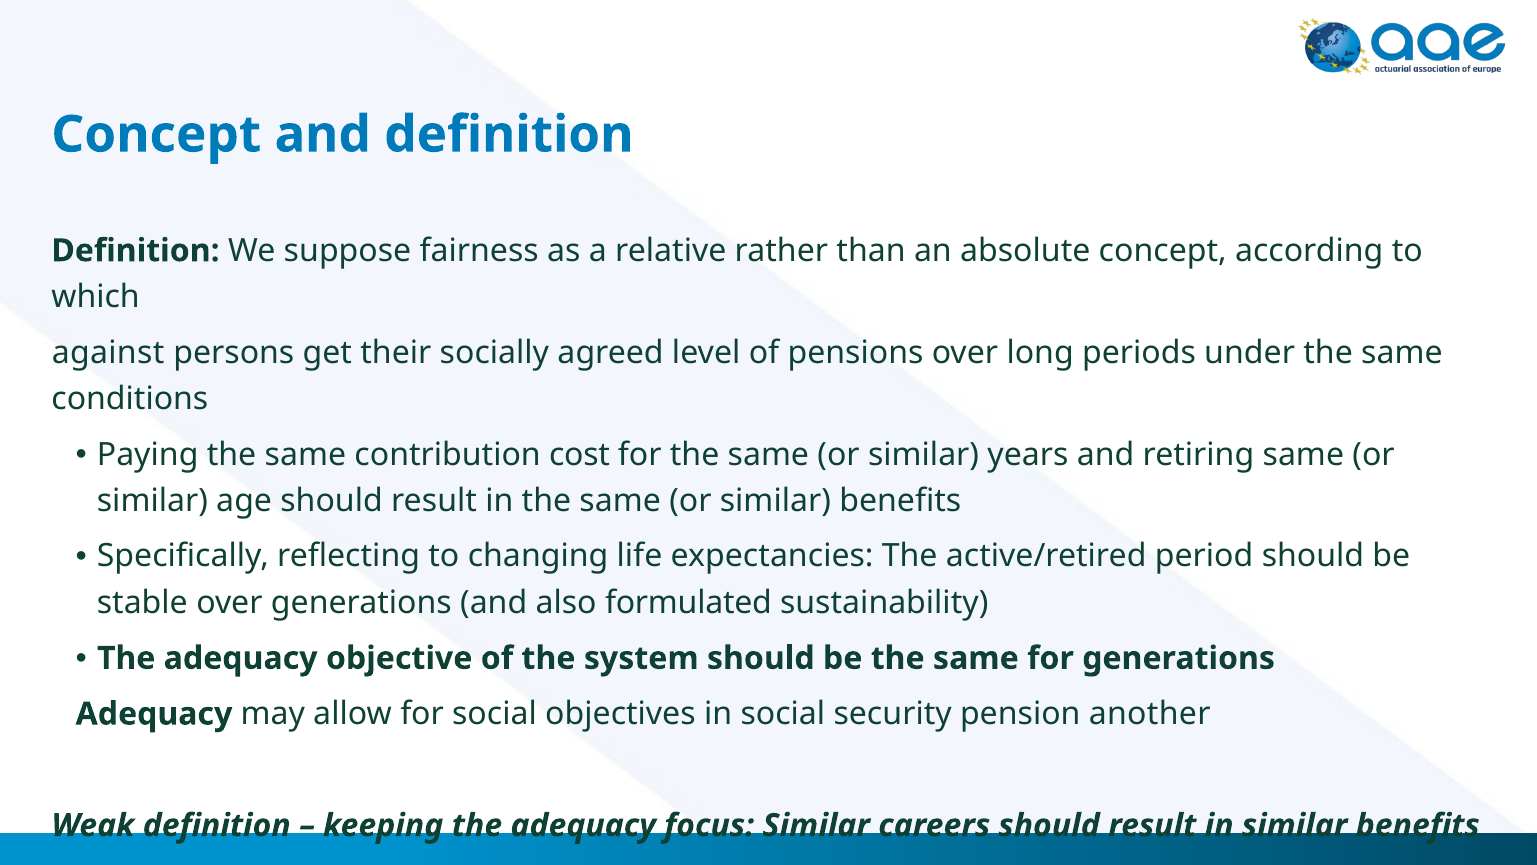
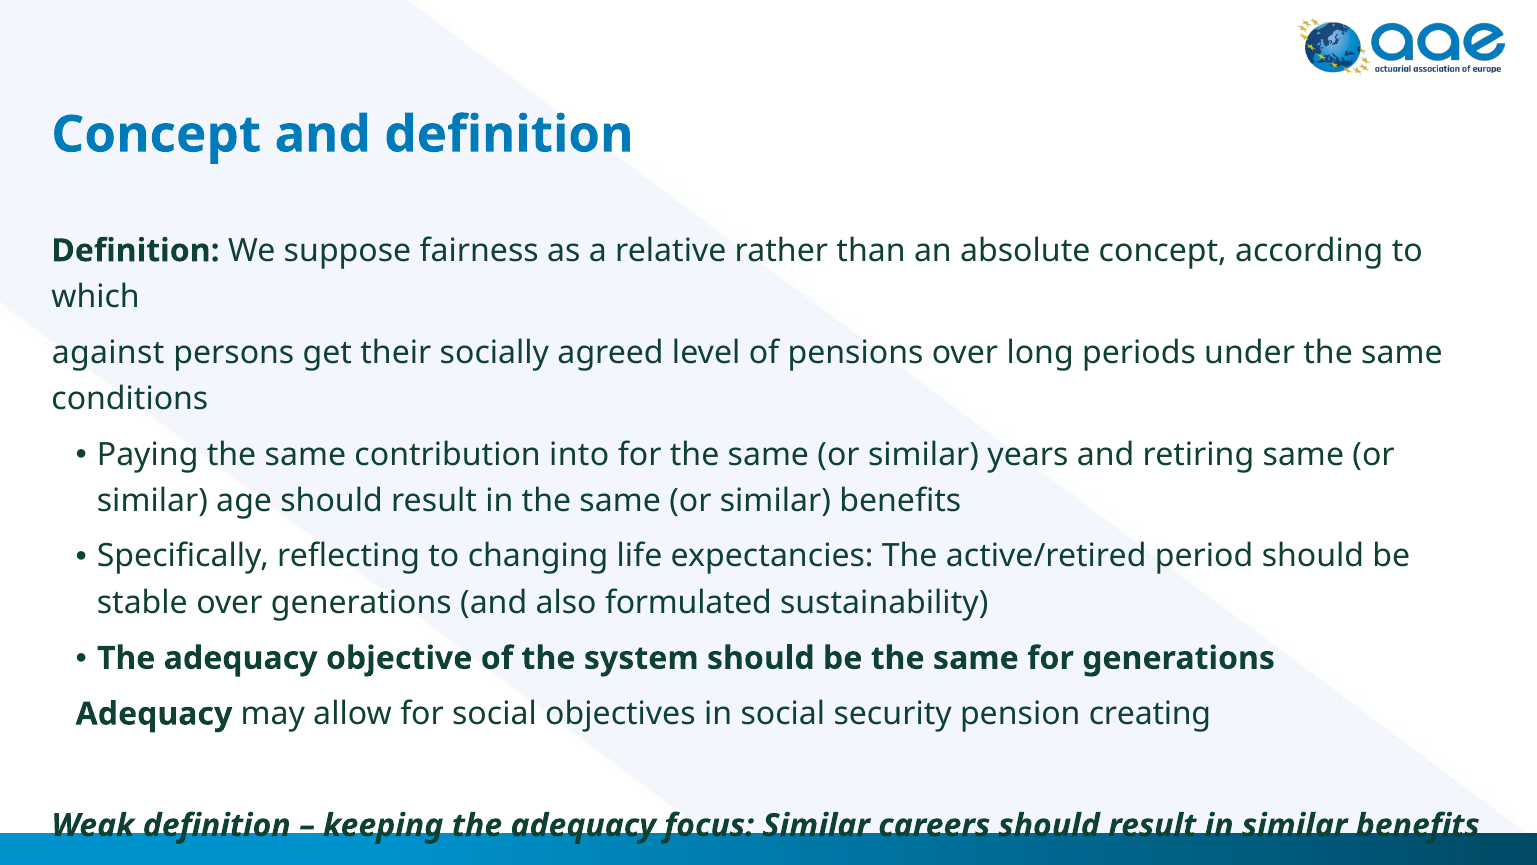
cost: cost -> into (579, 454)
another: another -> creating (1150, 714)
